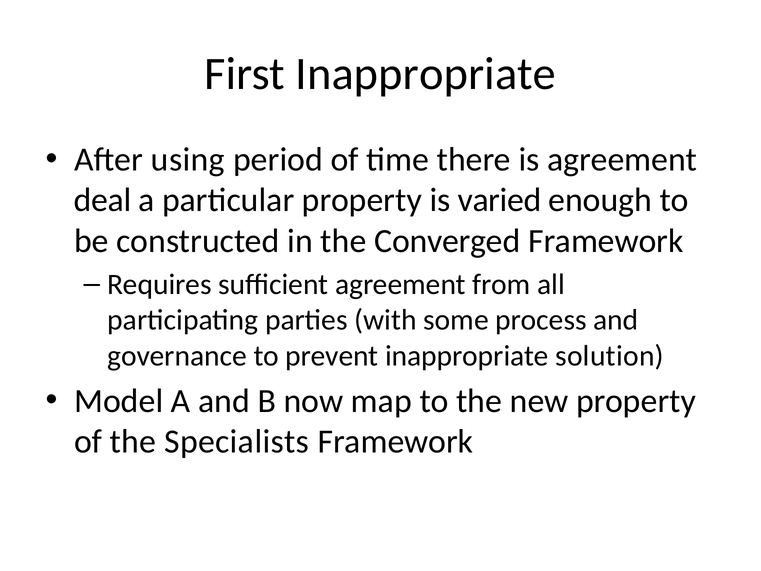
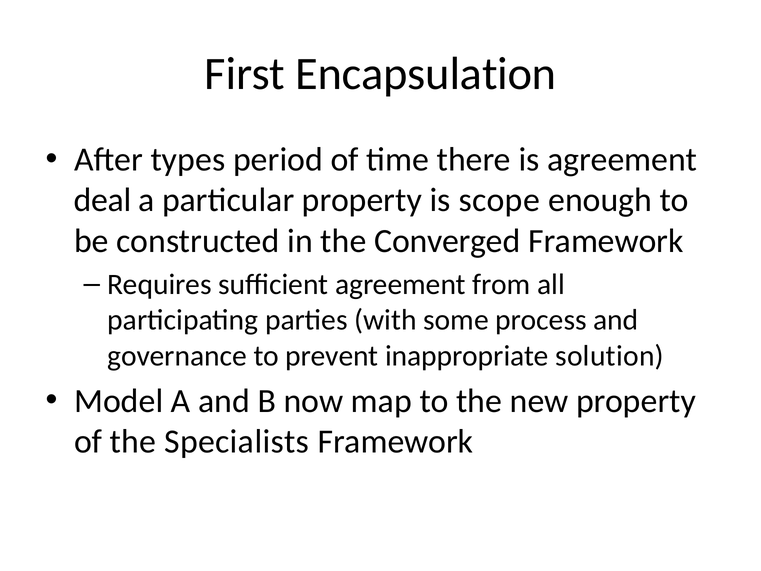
First Inappropriate: Inappropriate -> Encapsulation (426, 74)
using: using -> types (188, 160)
varied: varied -> scope (499, 200)
